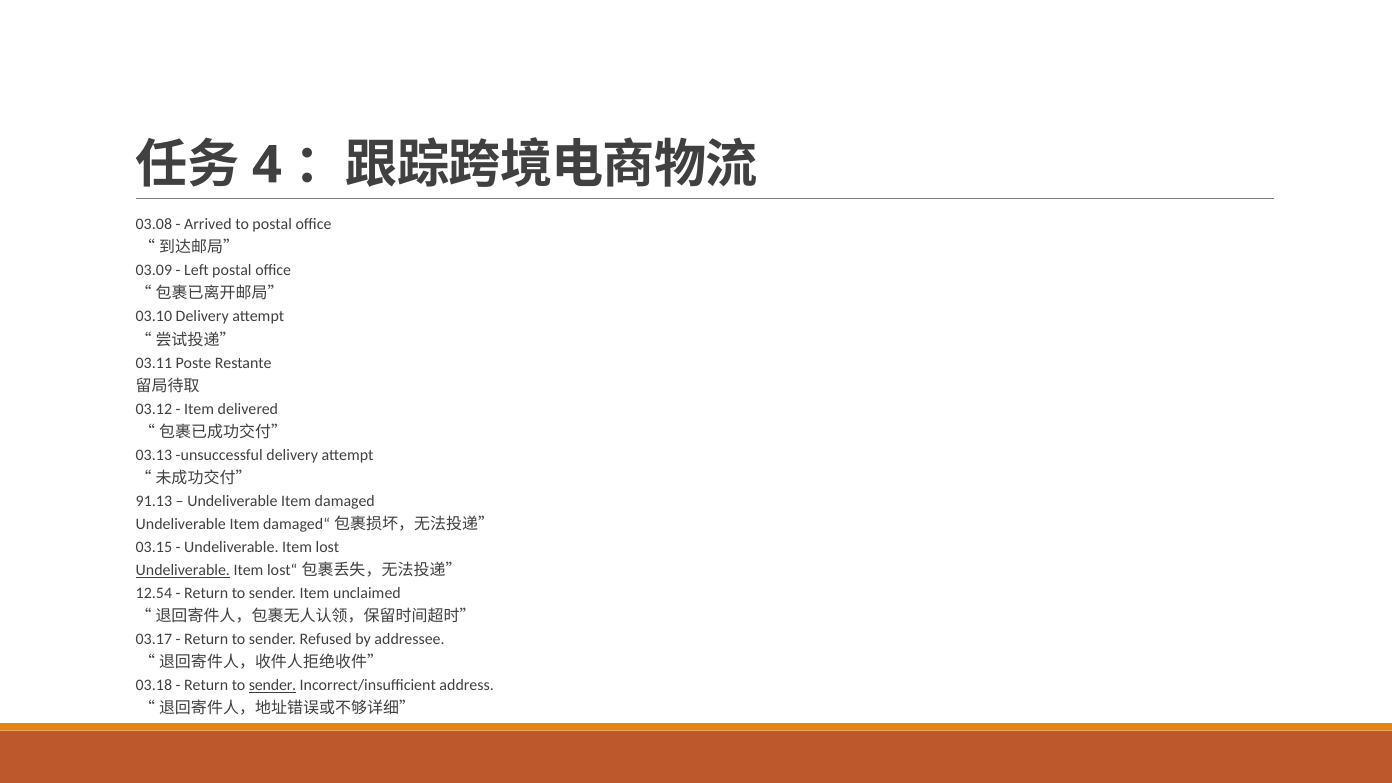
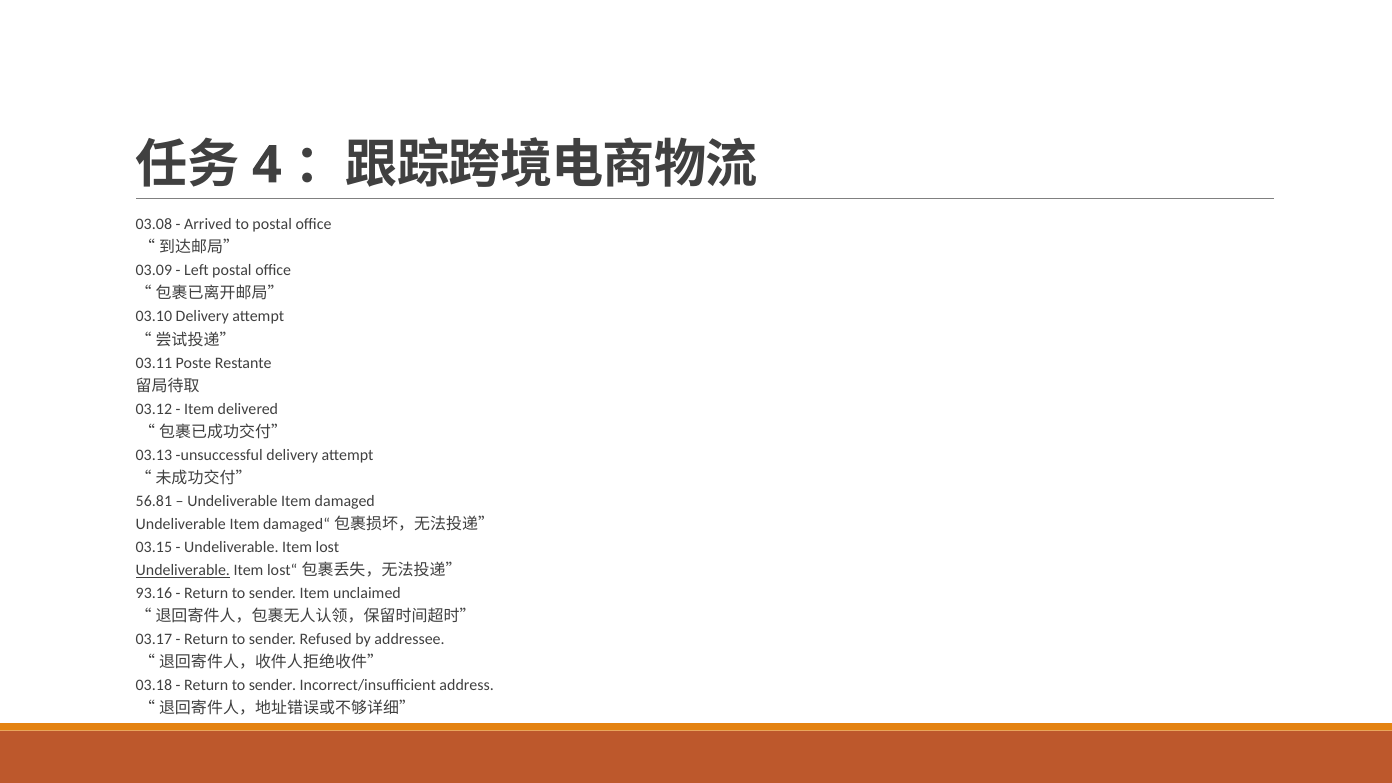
91.13: 91.13 -> 56.81 (154, 501)
12.54: 12.54 -> 93.16 (154, 593)
sender underline: present -> none (273, 686)
